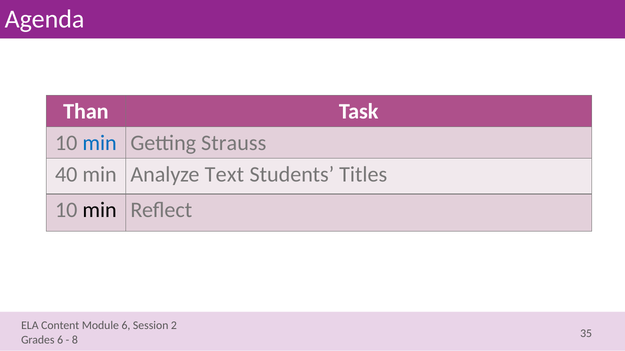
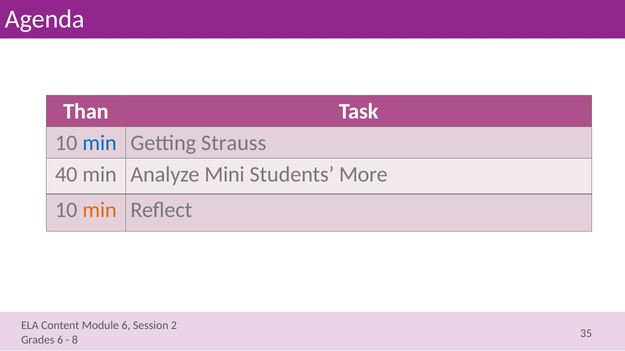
Text: Text -> Mini (225, 175)
Titles: Titles -> More (363, 175)
min colour: black -> orange (100, 210)
